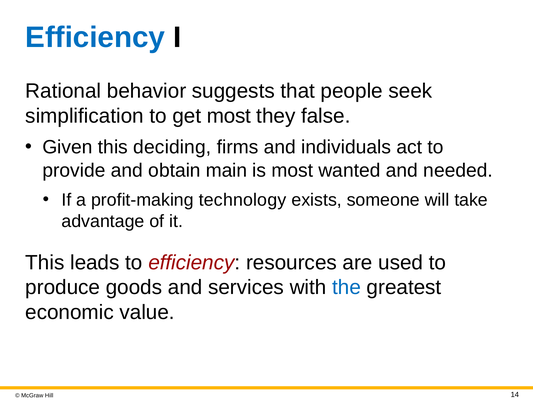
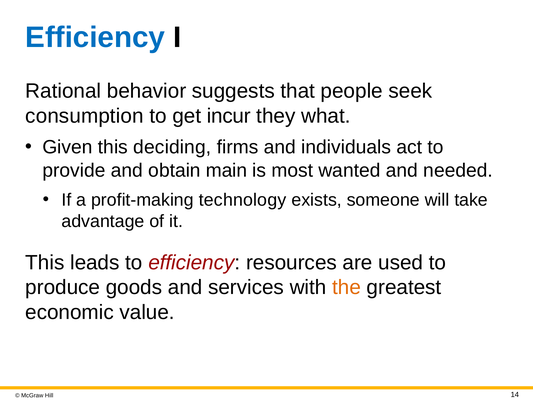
simplification: simplification -> consumption (84, 116)
get most: most -> incur (229, 116)
false: false -> what (326, 116)
the colour: blue -> orange (347, 287)
